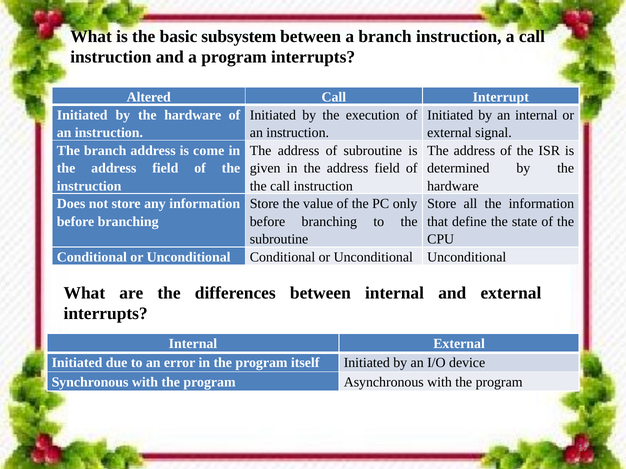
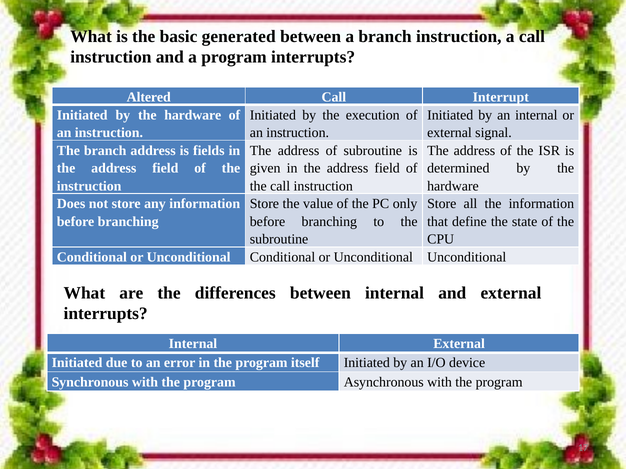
subsystem: subsystem -> generated (239, 36)
come: come -> fields (209, 151)
